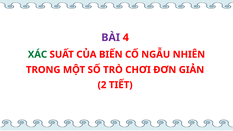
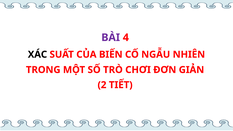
XÁC colour: green -> black (37, 55)
